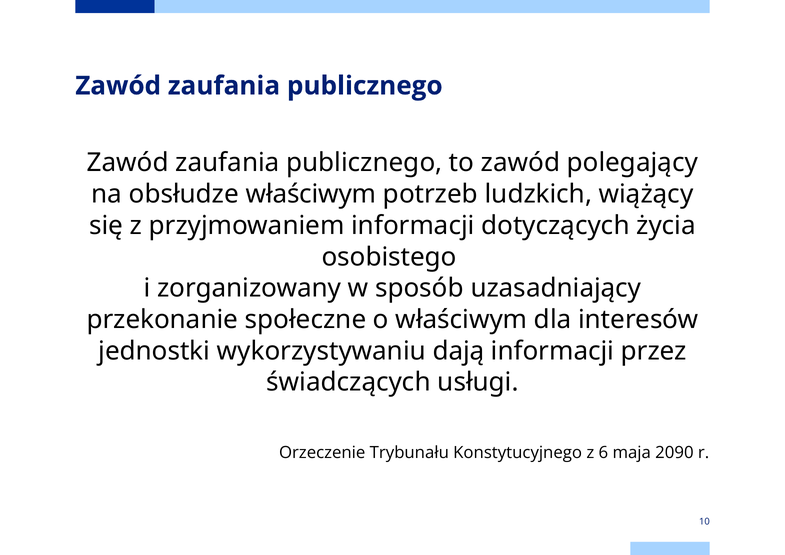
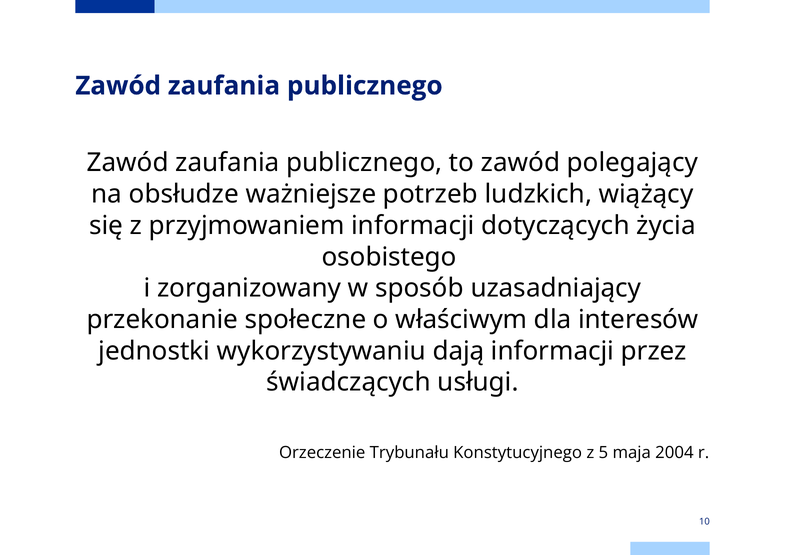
obsłudze właściwym: właściwym -> ważniejsze (311, 194)
6: 6 -> 5 (603, 453)
2090: 2090 -> 2004 (674, 453)
